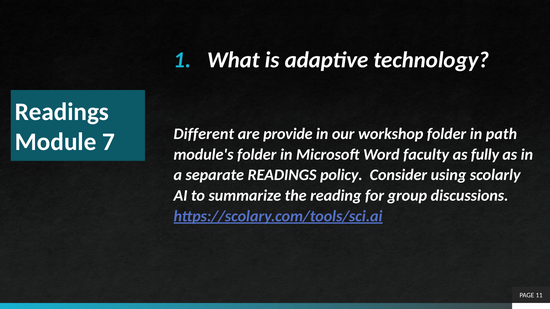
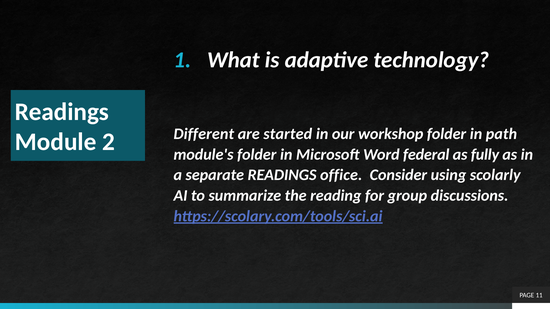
provide: provide -> started (288, 134)
7: 7 -> 2 (108, 142)
faculty: faculty -> federal (426, 155)
policy: policy -> office (341, 175)
